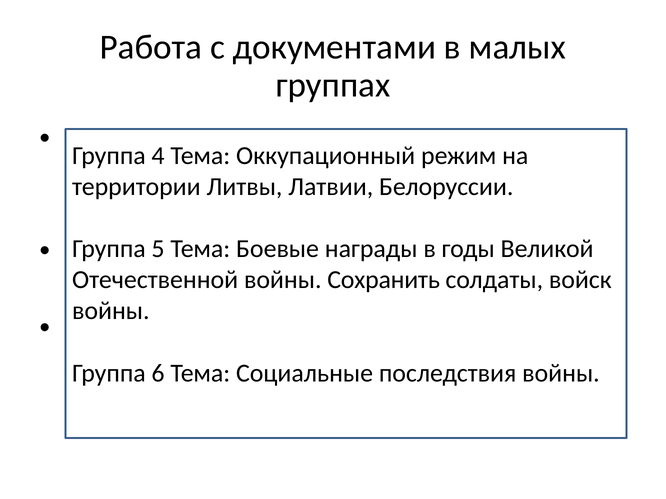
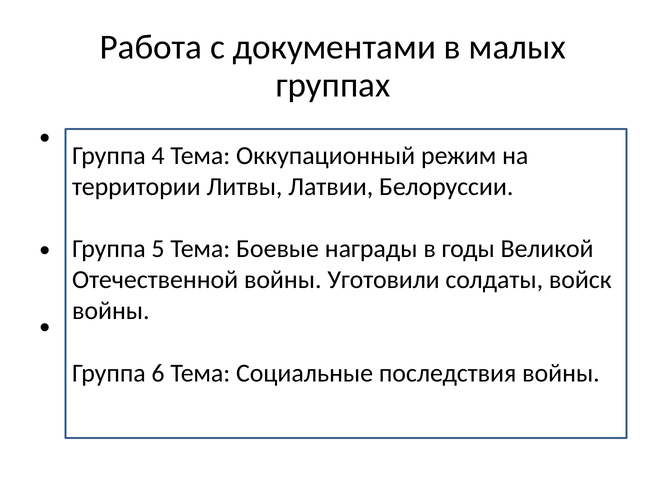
Сохранить: Сохранить -> Уготовили (384, 280)
